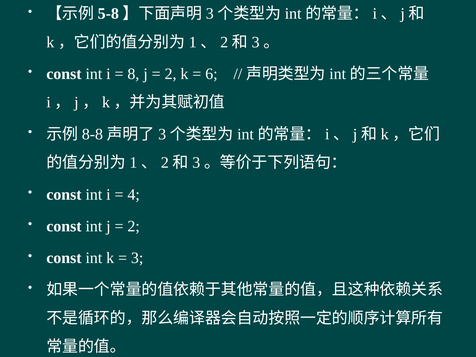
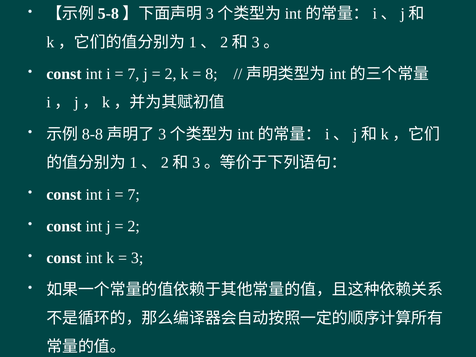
8: 8 -> 7 (133, 74)
6: 6 -> 8 (211, 74)
4: 4 -> 7 (134, 194)
